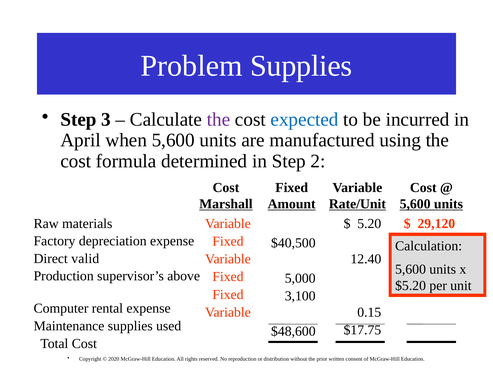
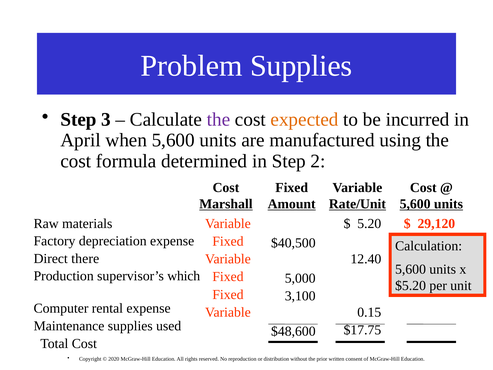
expected colour: blue -> orange (305, 120)
valid: valid -> there (85, 258)
above: above -> which (184, 276)
